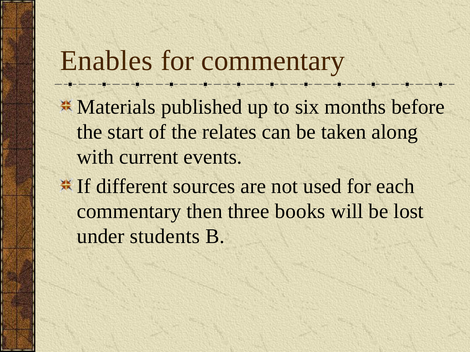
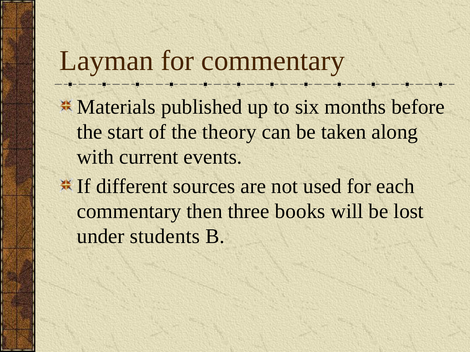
Enables: Enables -> Layman (107, 61)
relates: relates -> theory (229, 132)
